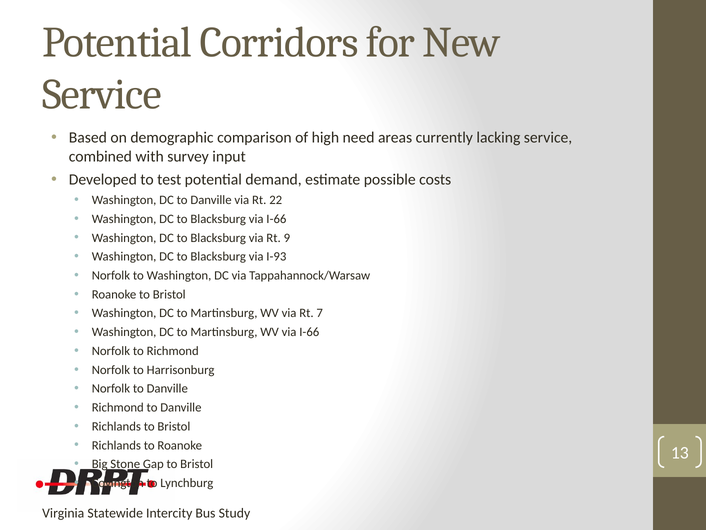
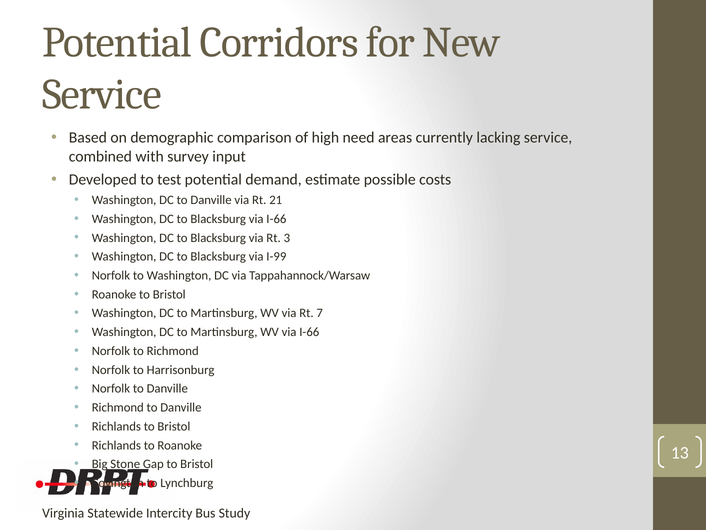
22: 22 -> 21 (276, 200)
9: 9 -> 3 (287, 238)
I-93: I-93 -> I-99 (276, 256)
